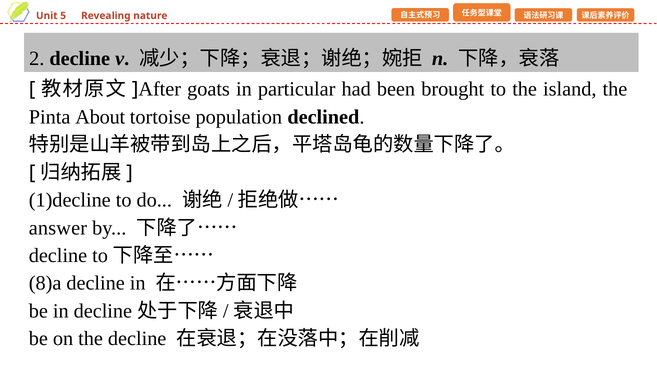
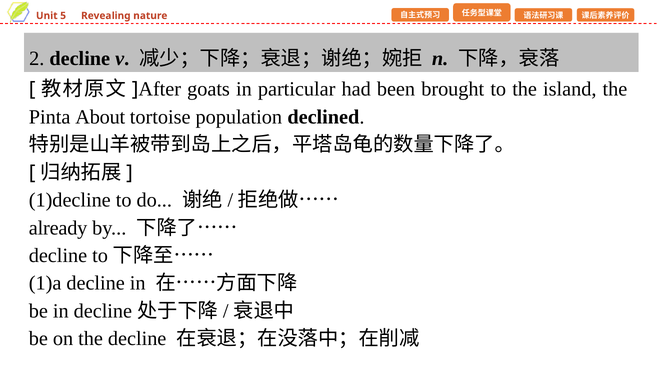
answer: answer -> already (58, 228)
8)a: 8)a -> 1)a (45, 284)
